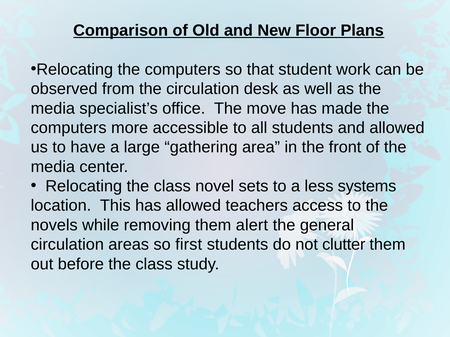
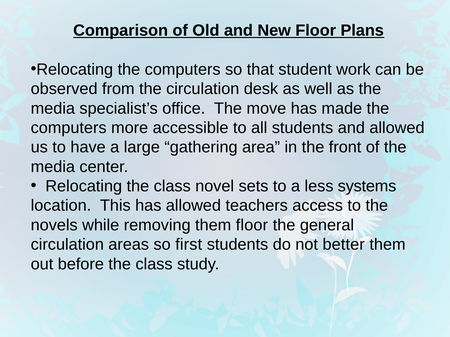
them alert: alert -> floor (252, 225)
clutter: clutter -> better (344, 245)
